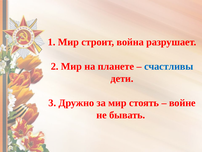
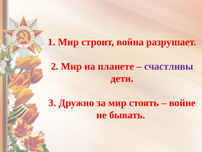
счастливы colour: blue -> purple (169, 66)
